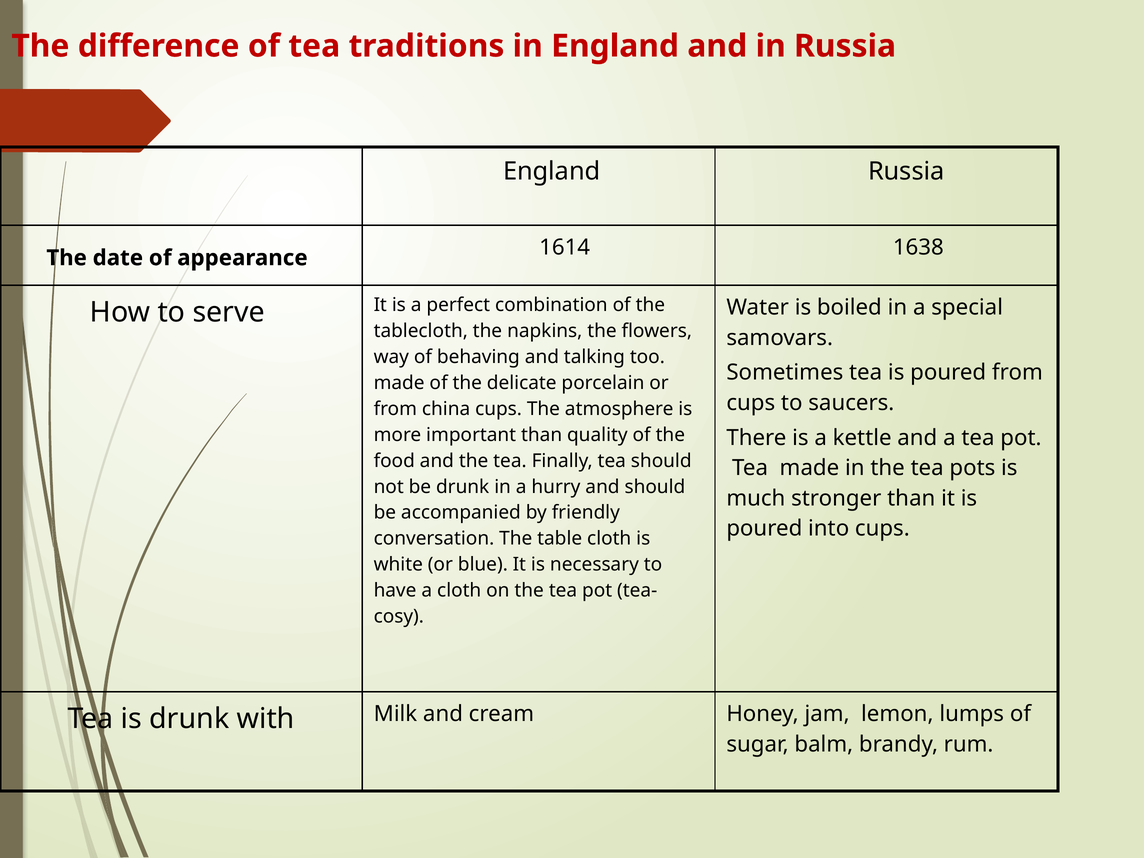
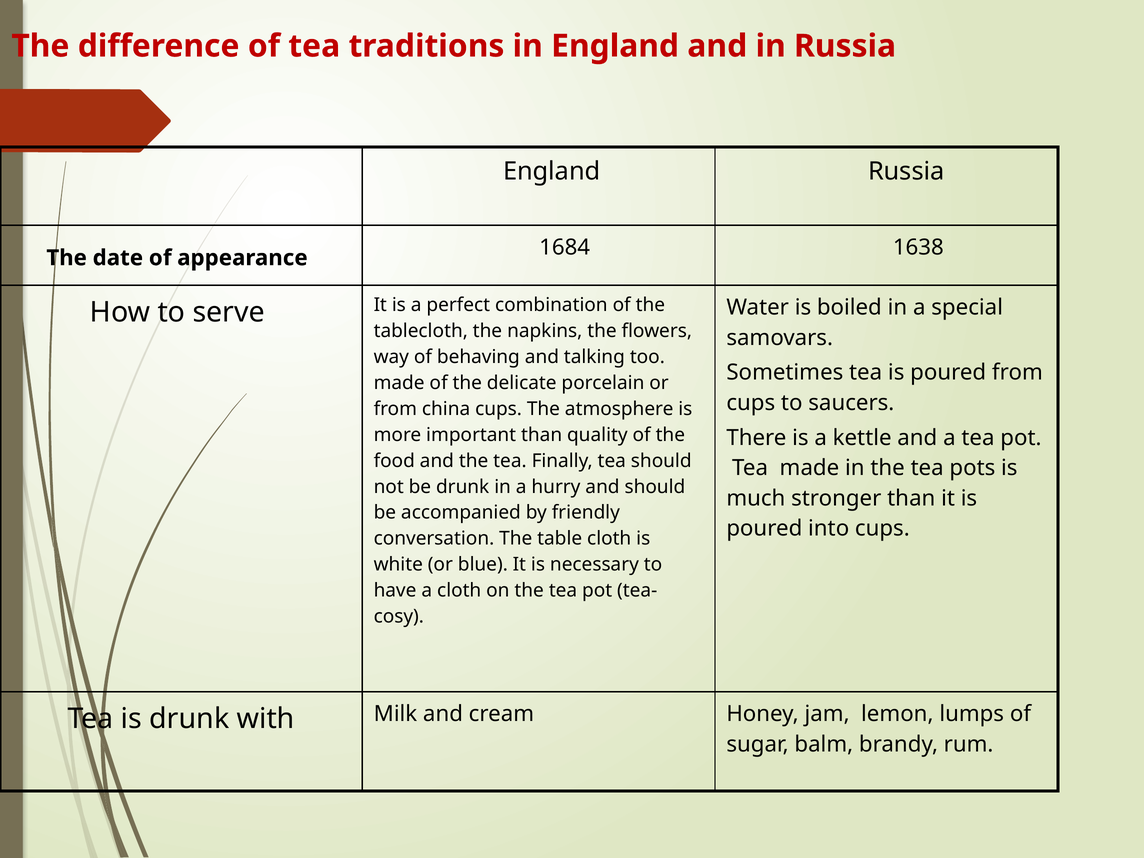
1614: 1614 -> 1684 (565, 248)
